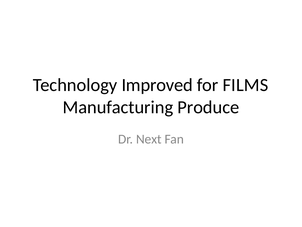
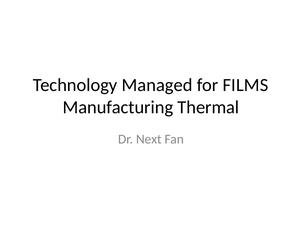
Improved: Improved -> Managed (157, 85)
Produce: Produce -> Thermal (208, 107)
